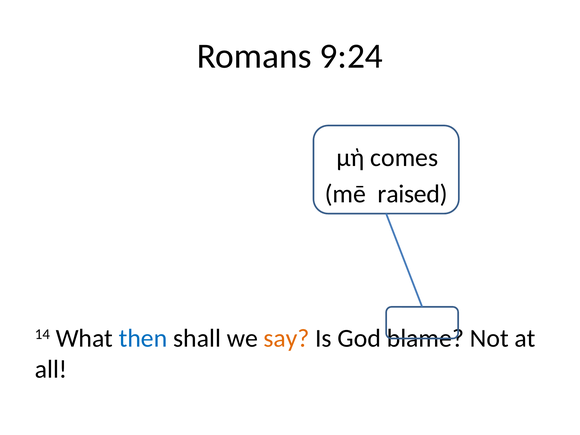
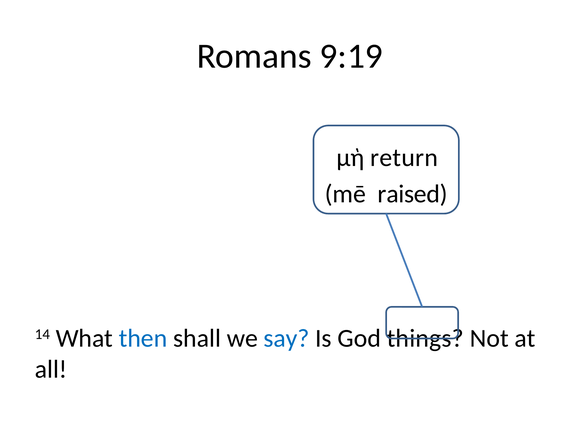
9:24: 9:24 -> 9:19 (351, 56)
comes: comes -> return (404, 158)
say colour: orange -> blue (287, 338)
blame: blame -> things (425, 338)
